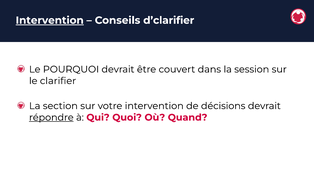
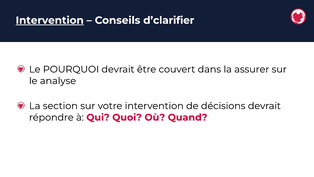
session: session -> assurer (252, 69)
clarifier: clarifier -> analyse (58, 81)
répondre underline: present -> none (51, 117)
